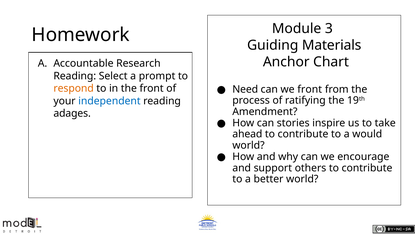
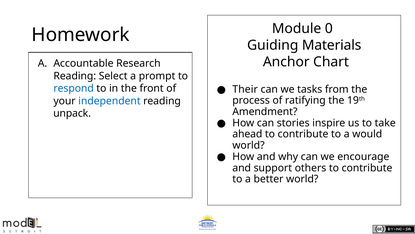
3: 3 -> 0 (329, 29)
Need: Need -> Their (245, 89)
we front: front -> tasks (310, 89)
respond colour: orange -> blue (74, 88)
adages: adages -> unpack (72, 113)
